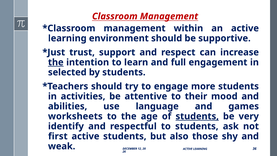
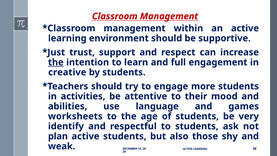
selected: selected -> creative (67, 72)
students underline: present -> none (197, 116)
first: first -> plan (58, 136)
